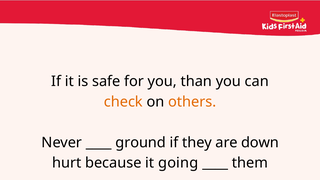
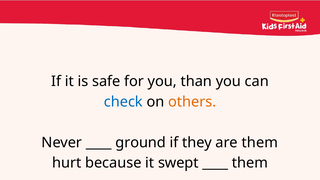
check colour: orange -> blue (123, 102)
are down: down -> them (260, 142)
going: going -> swept (178, 163)
